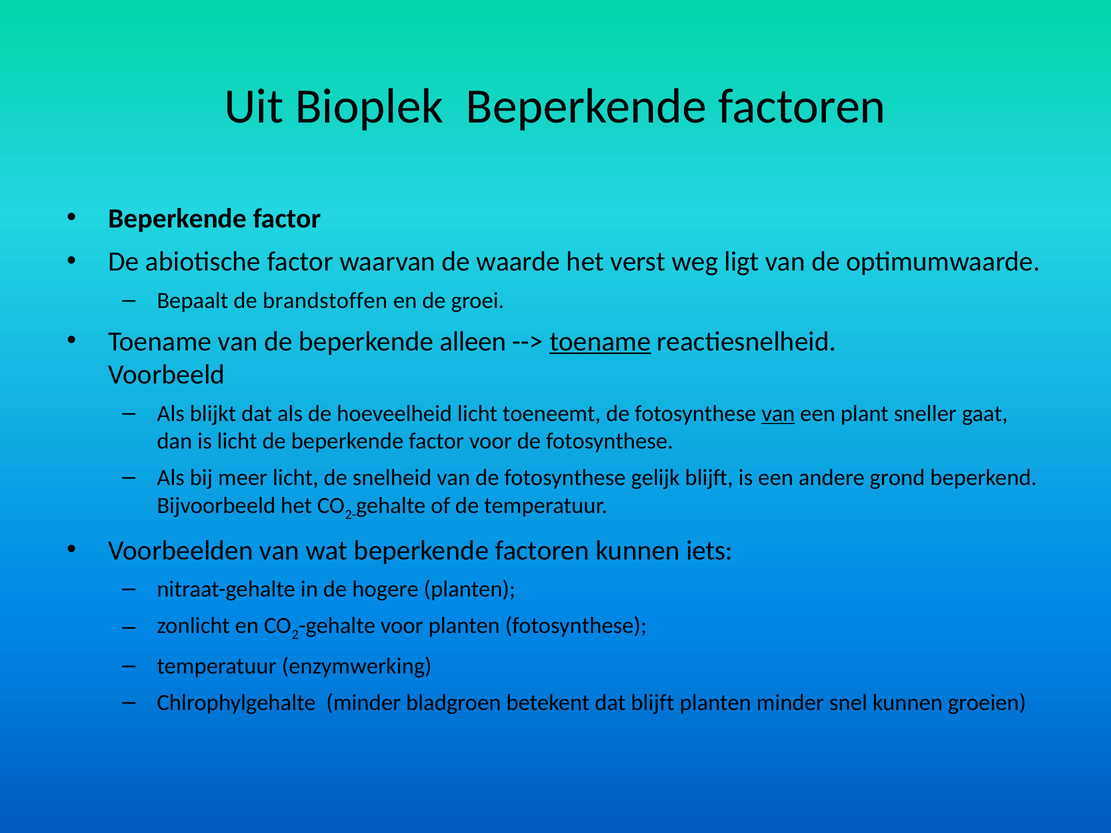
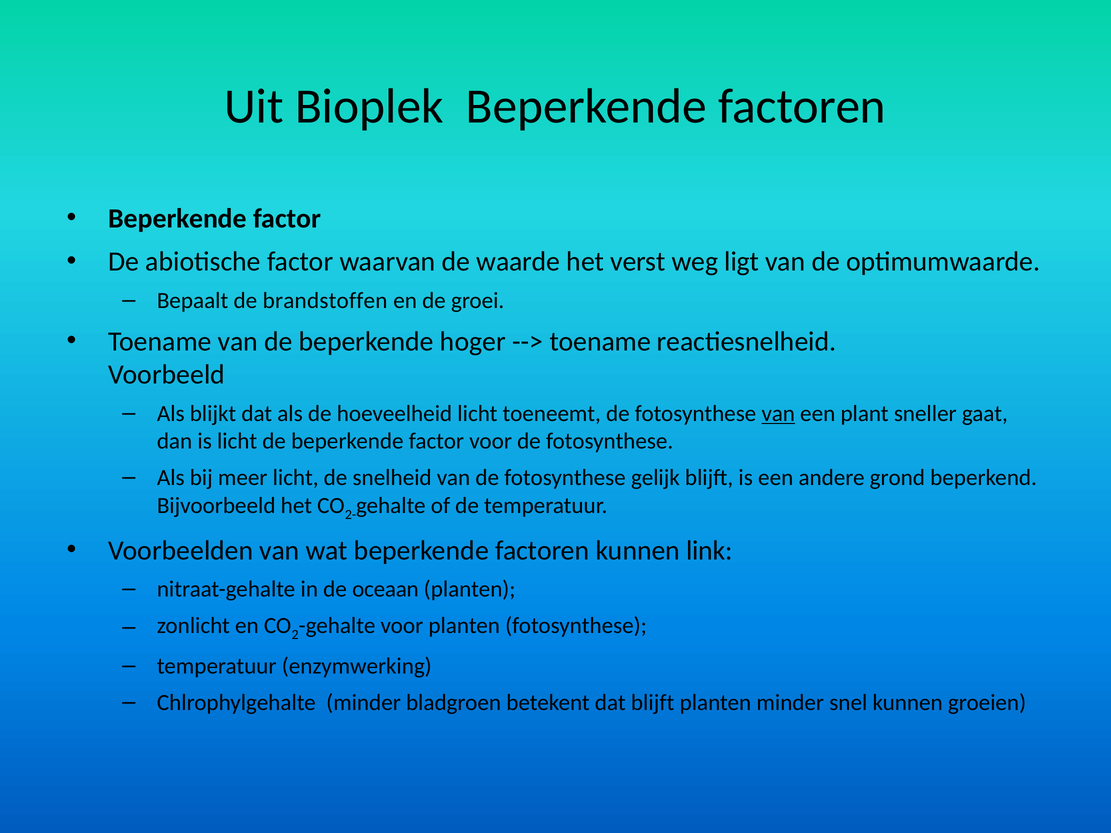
alleen: alleen -> hoger (473, 341)
toename underline: present -> none (600, 341)
iets: iets -> link (709, 551)
hogere: hogere -> oceaan (385, 589)
